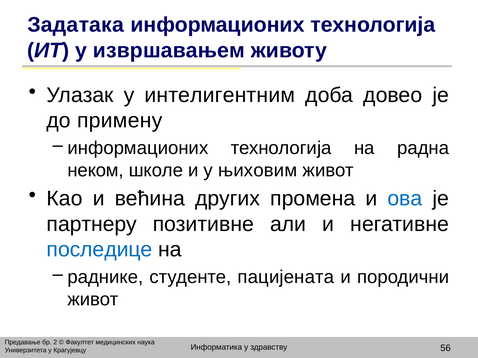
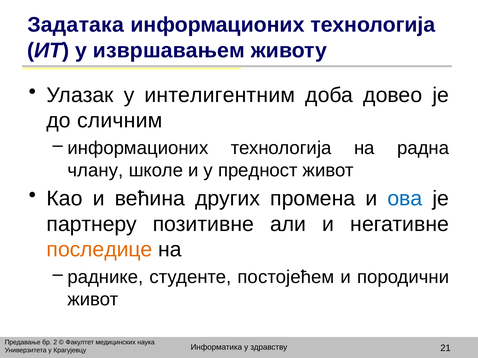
примену: примену -> сличним (120, 121)
неком: неком -> члану (96, 171)
њиховим: њиховим -> предност (258, 171)
последице colour: blue -> orange (99, 250)
пацијената: пацијената -> постојећем (286, 277)
56: 56 -> 21 (446, 349)
